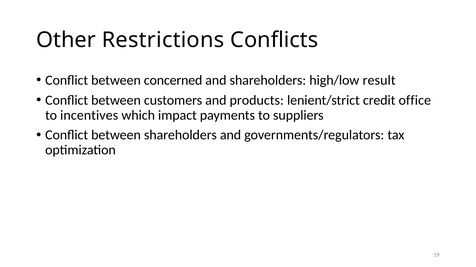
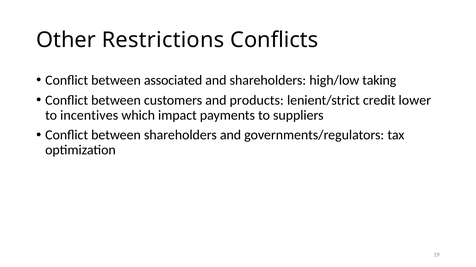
concerned: concerned -> associated (173, 80)
result: result -> taking (379, 80)
office: office -> lower (415, 100)
